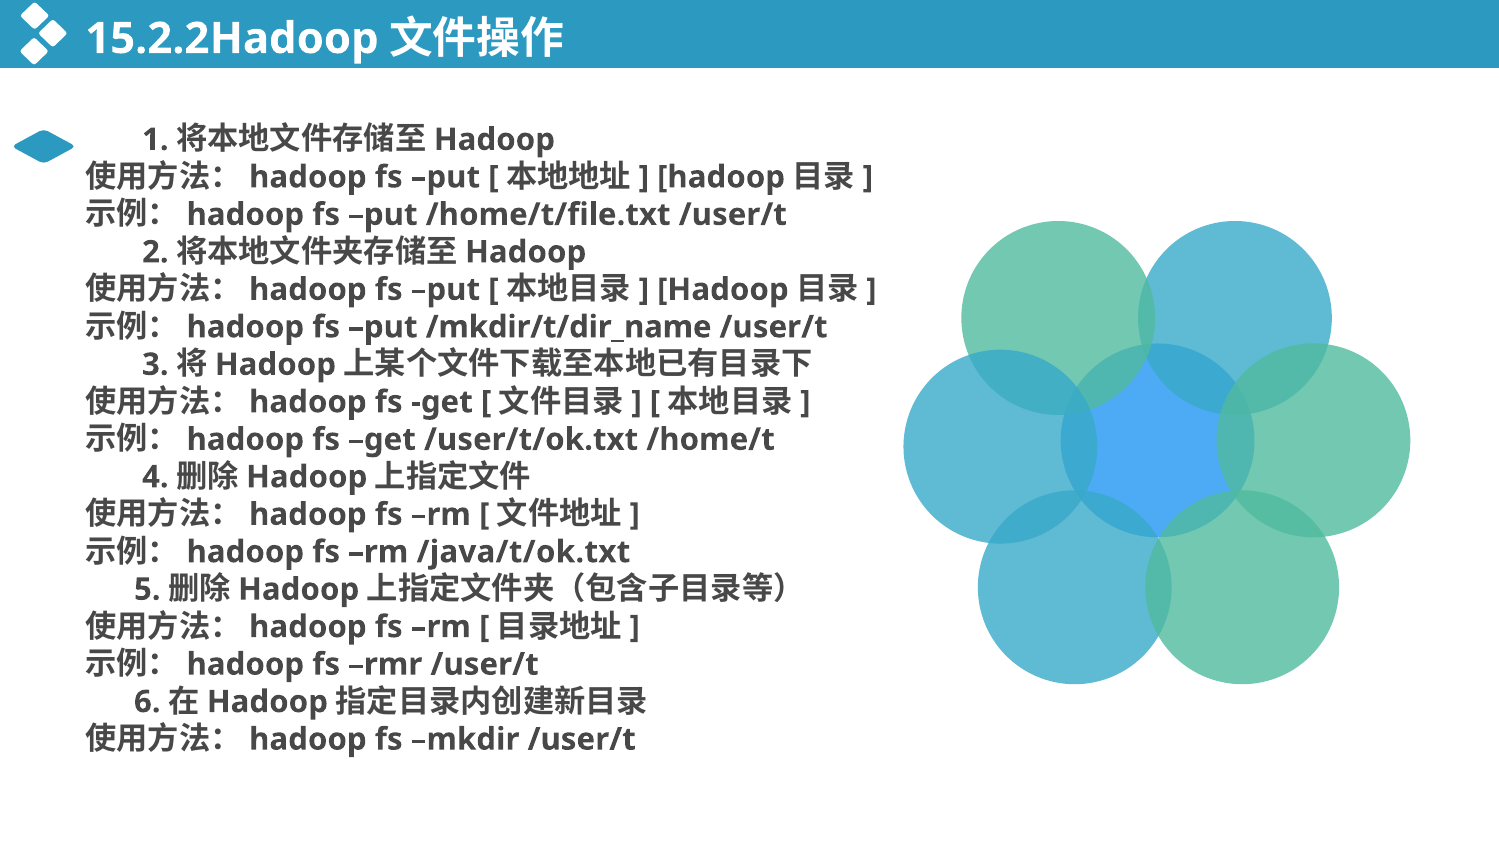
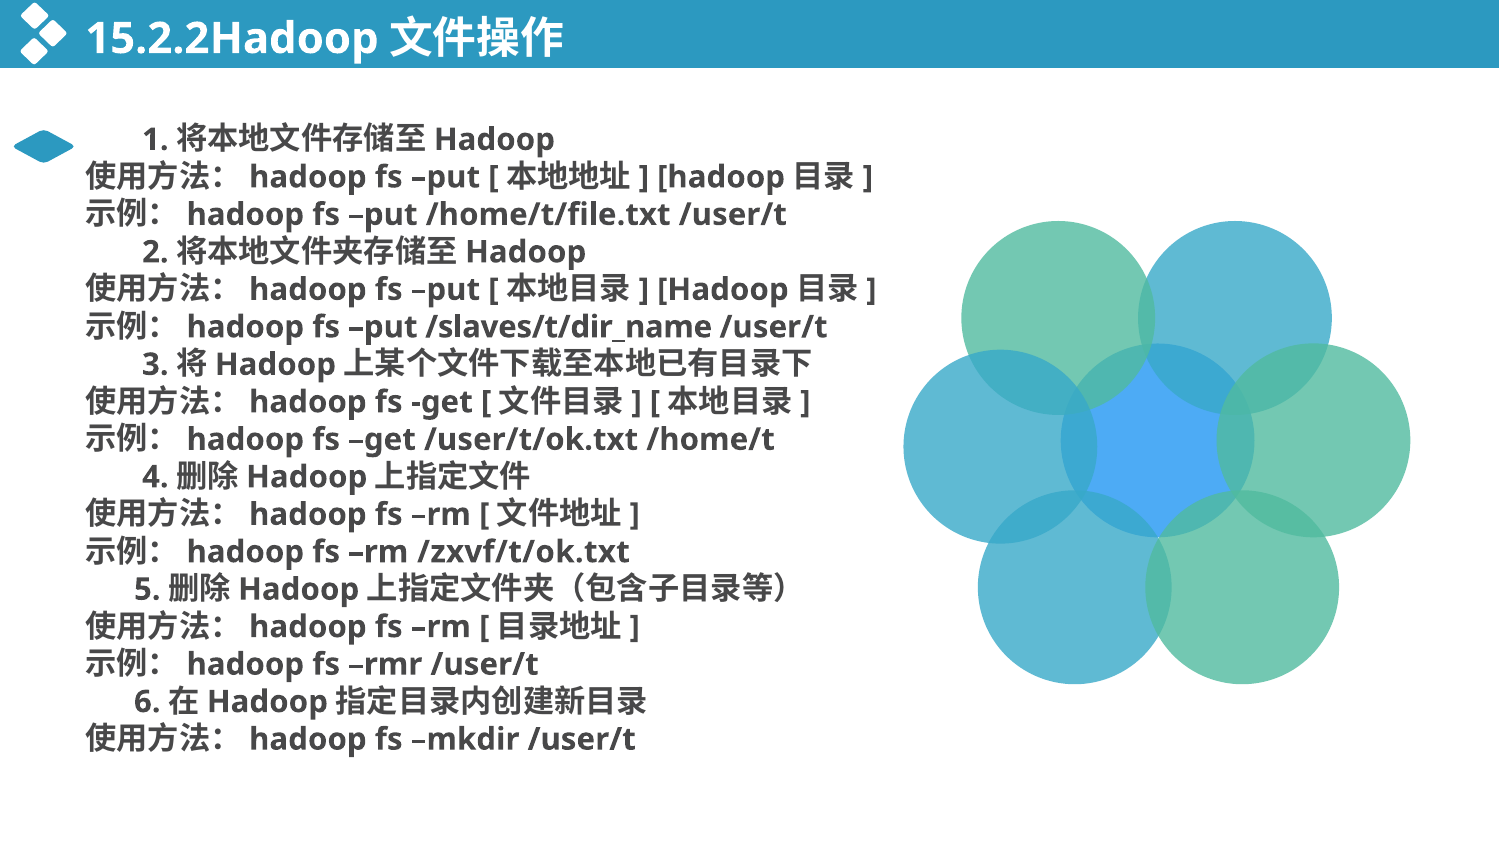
/mkdir/t/dir_name: /mkdir/t/dir_name -> /slaves/t/dir_name (569, 327)
/java/t/ok.txt: /java/t/ok.txt -> /zxvf/t/ok.txt (523, 552)
